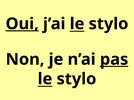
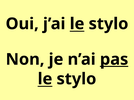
Oui underline: present -> none (22, 24)
